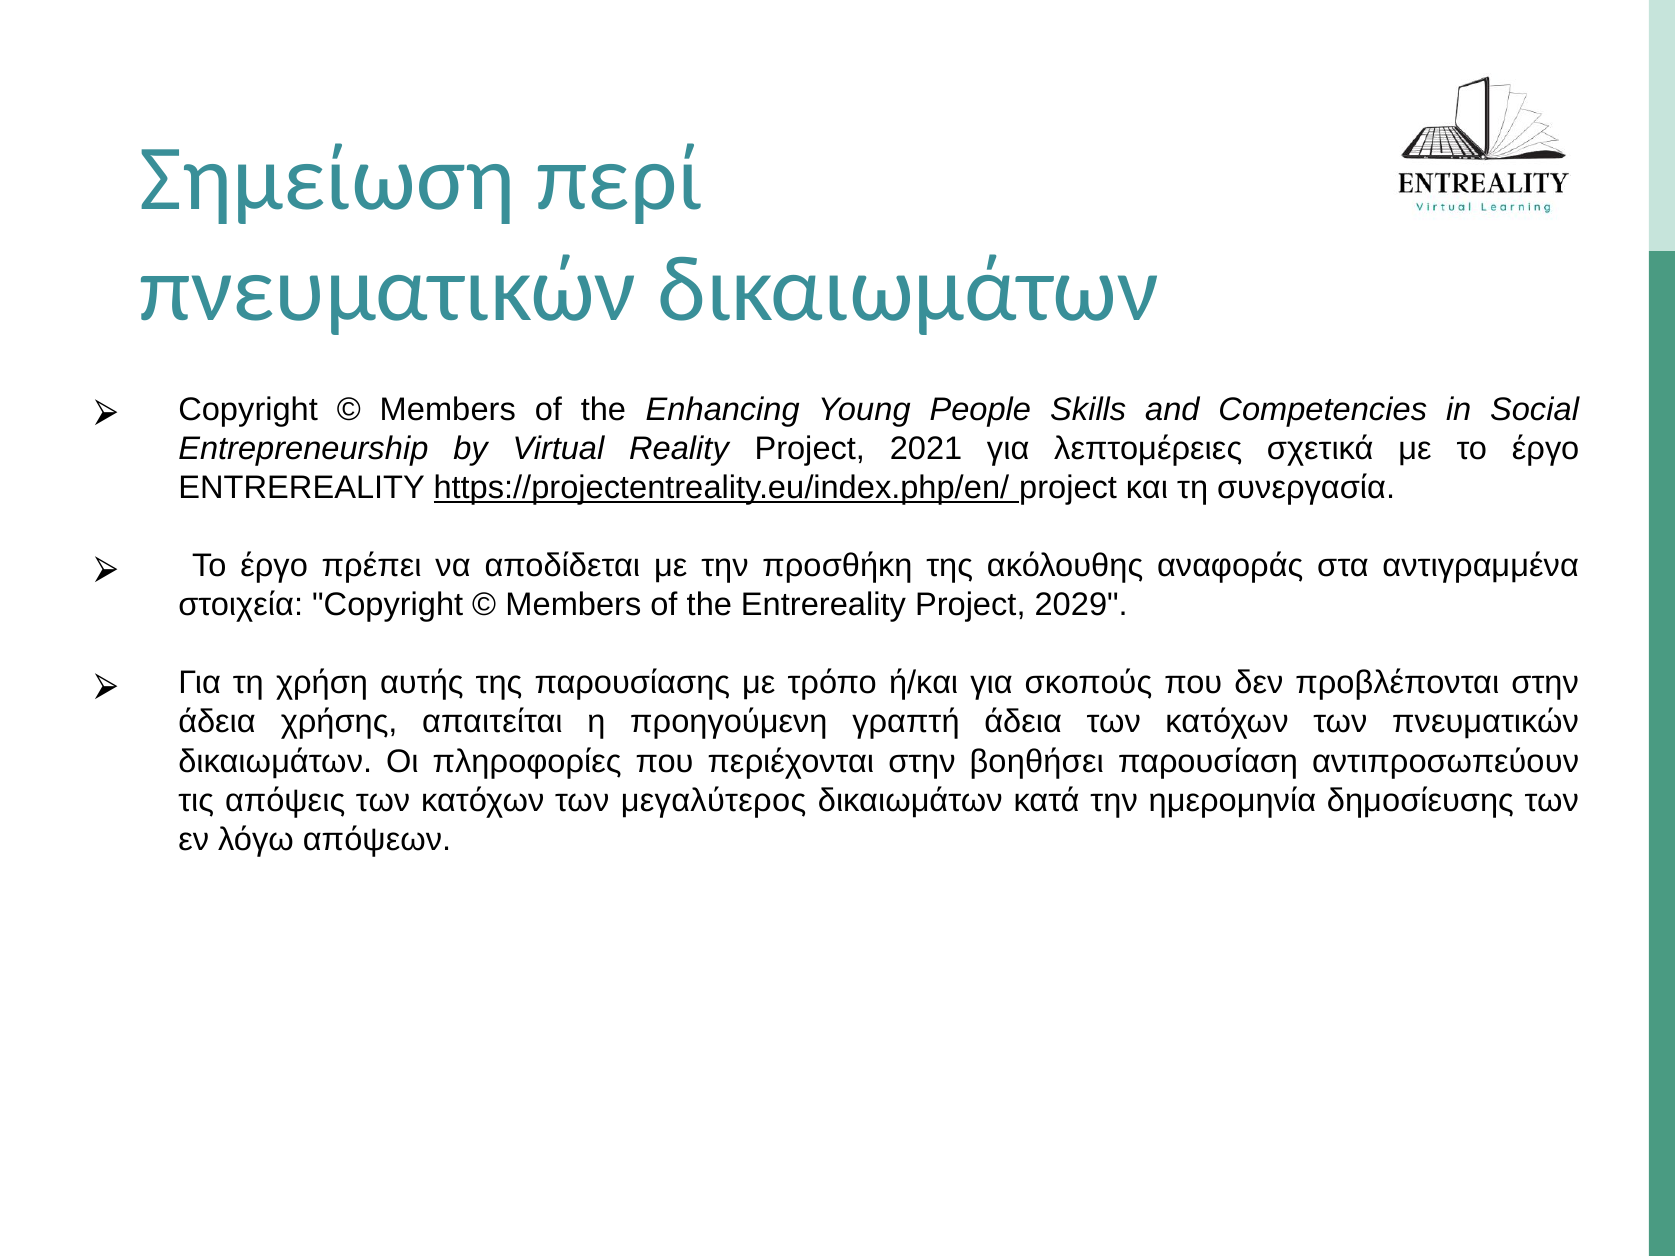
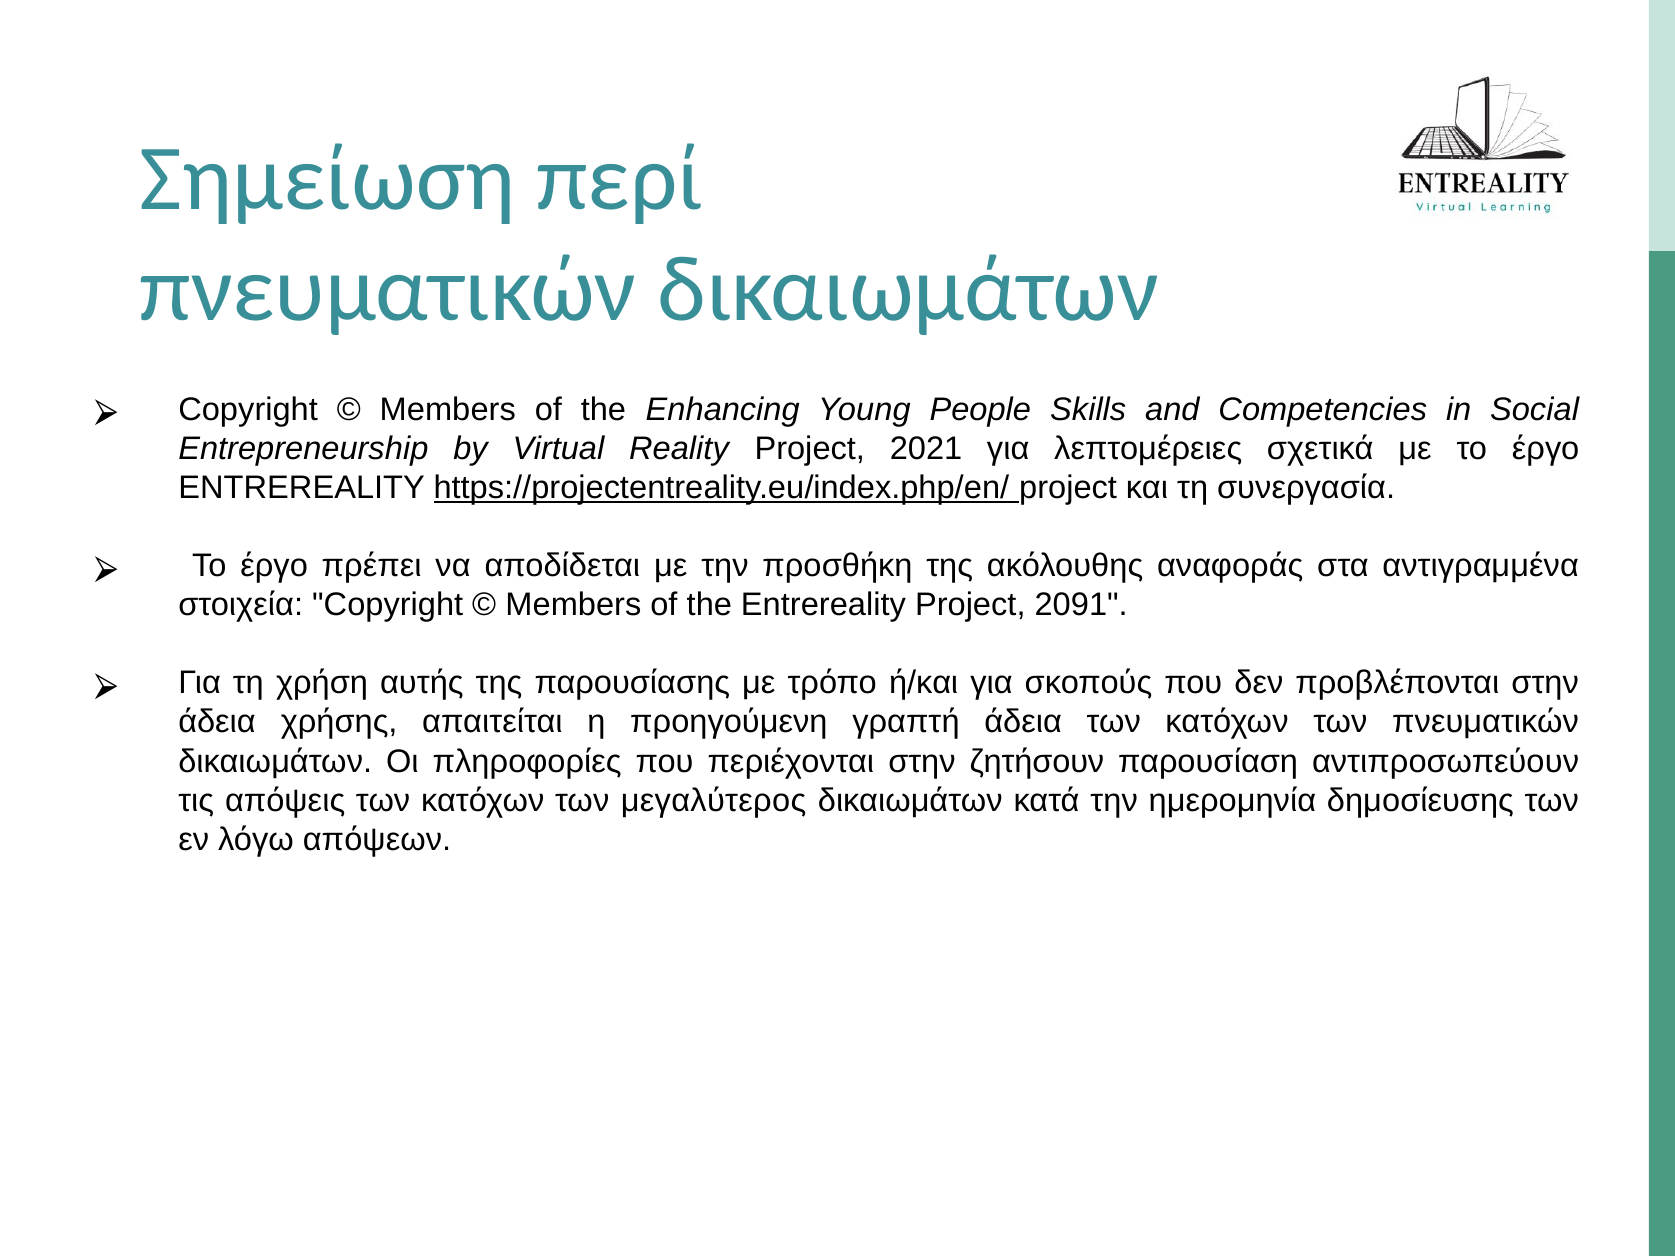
2029: 2029 -> 2091 (1081, 605)
βοηθήσει: βοηθήσει -> ζητήσουν (1037, 761)
